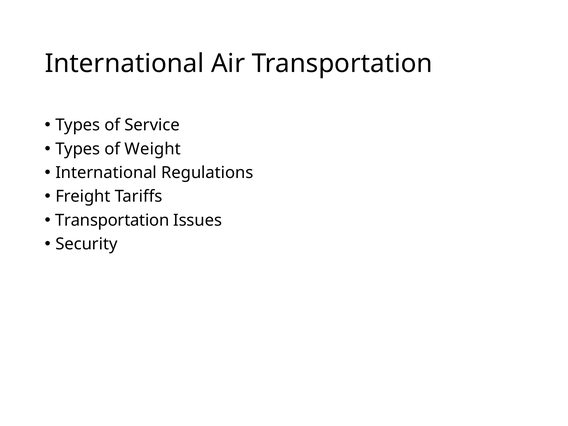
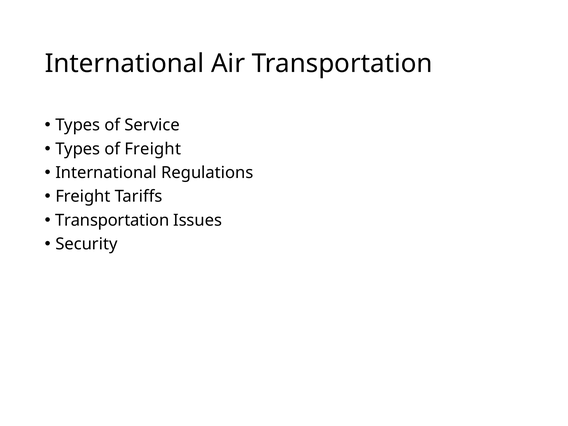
of Weight: Weight -> Freight (153, 149)
